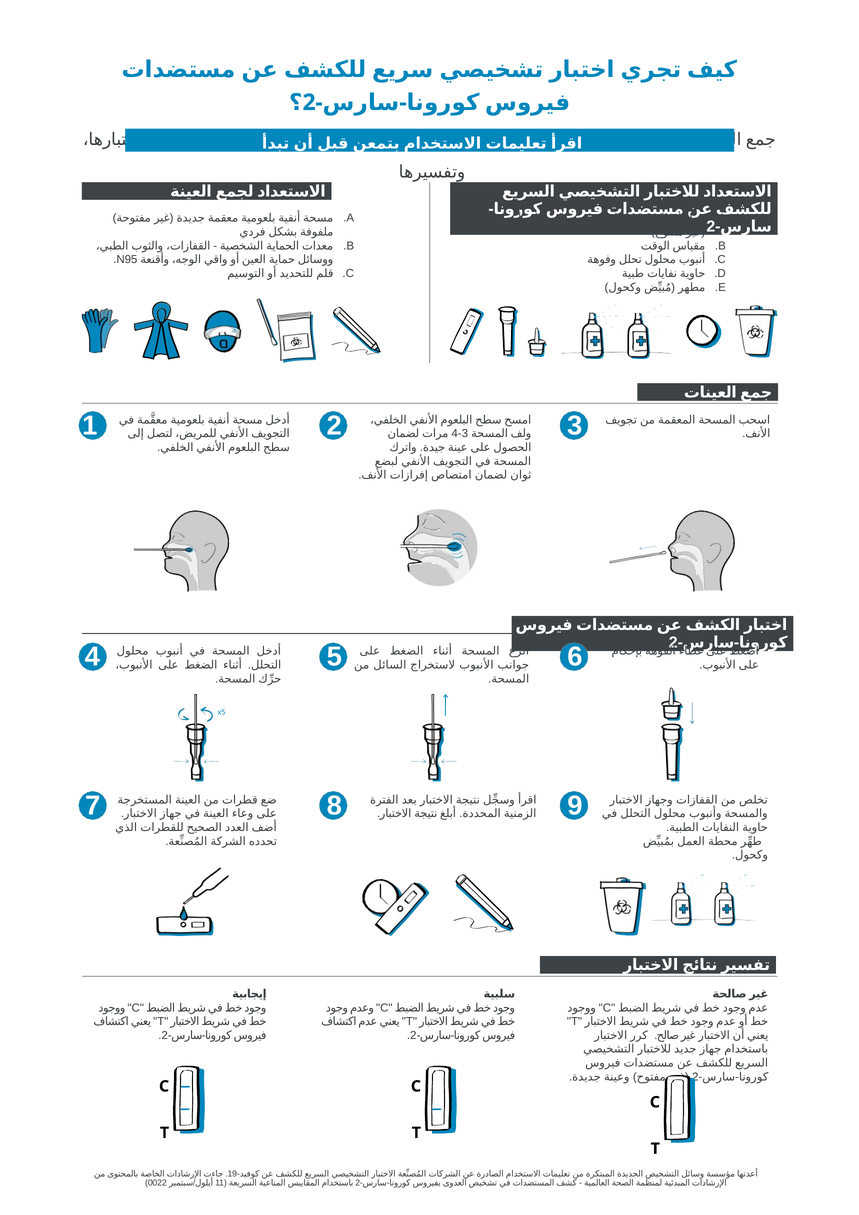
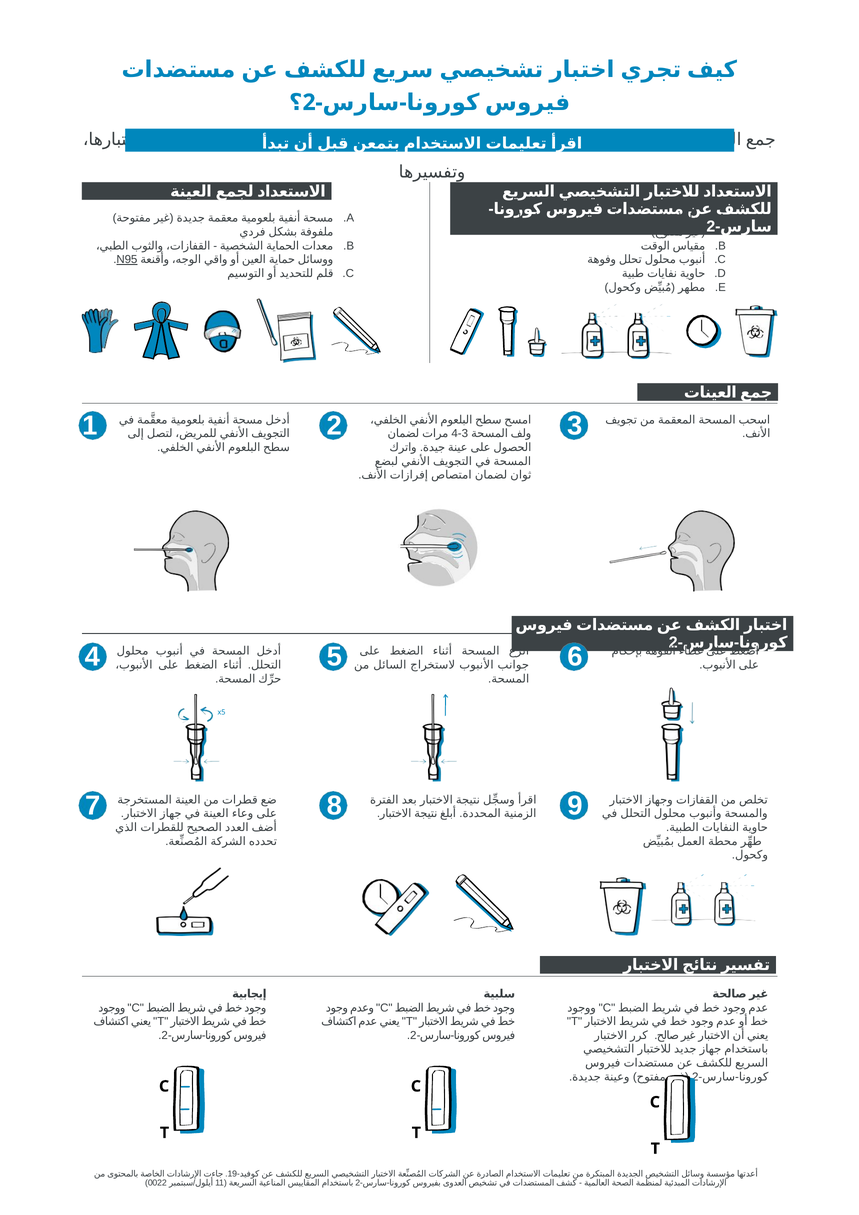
N95 underline: none -> present (127, 260)
